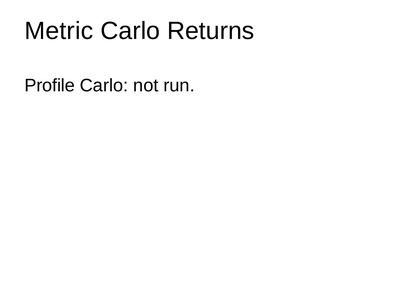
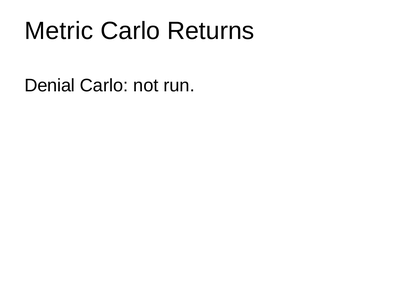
Profile: Profile -> Denial (50, 86)
